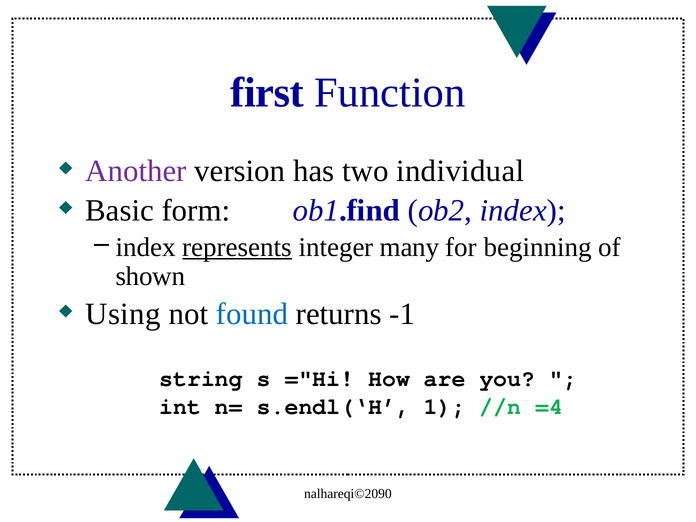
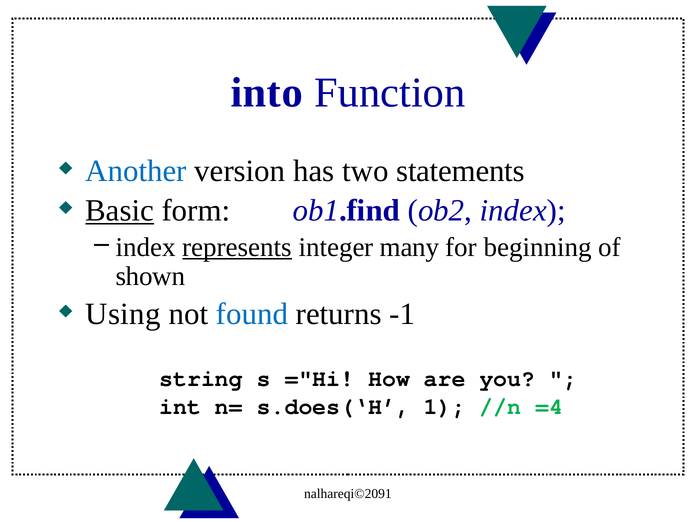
first: first -> into (267, 93)
Another colour: purple -> blue (136, 171)
individual: individual -> statements (461, 171)
Basic underline: none -> present (120, 210)
s.endl(‘H: s.endl(‘H -> s.does(‘H (333, 406)
nalhareqi©2090: nalhareqi©2090 -> nalhareqi©2091 (348, 494)
